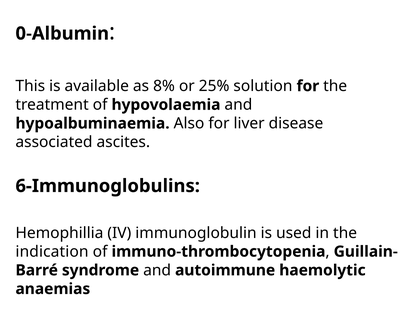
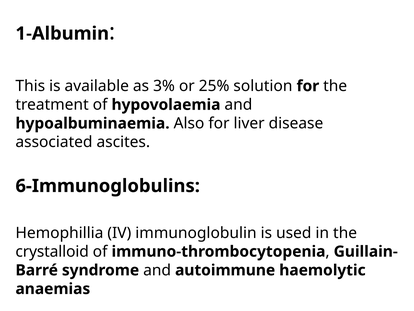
0-Albumin: 0-Albumin -> 1-Albumin (62, 33)
8%: 8% -> 3% (164, 86)
indication: indication -> crystalloid (52, 251)
